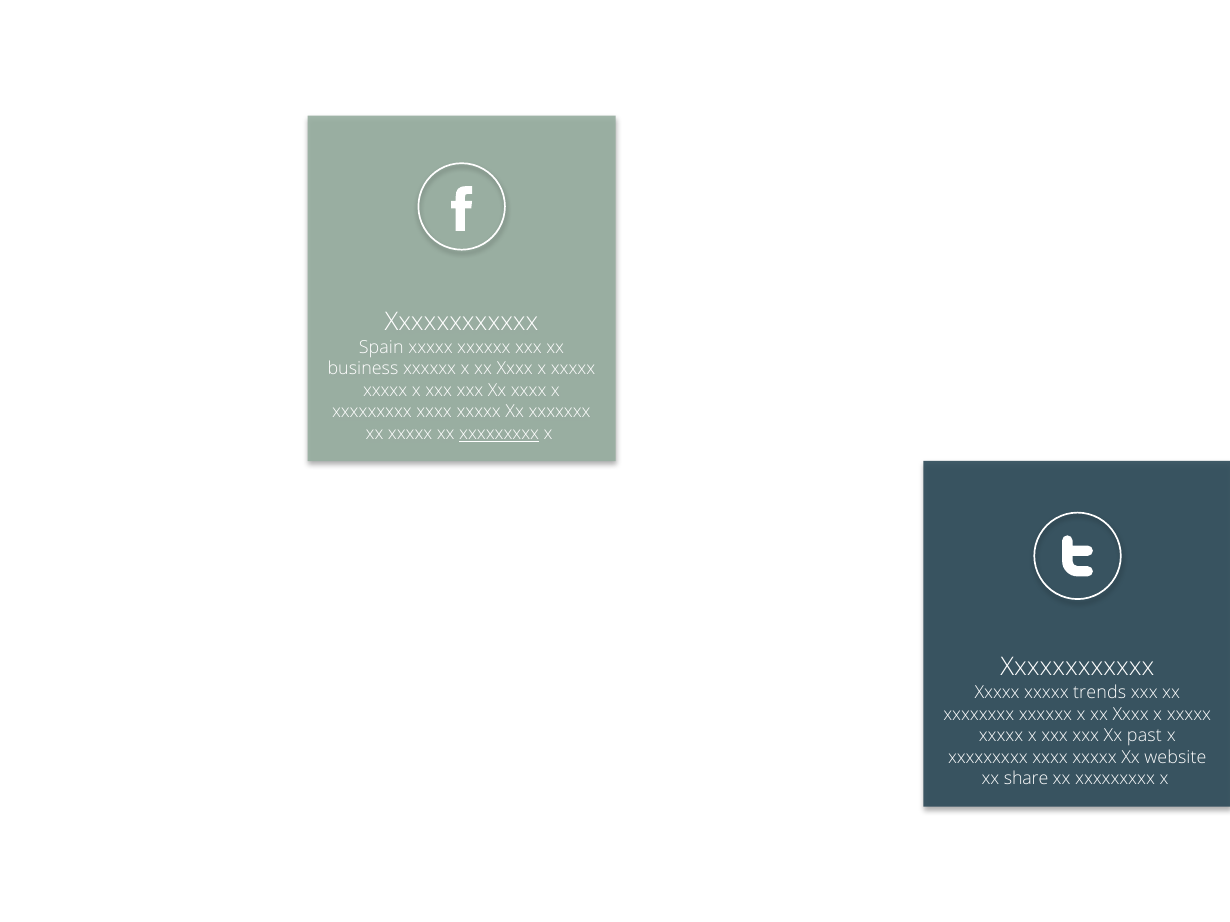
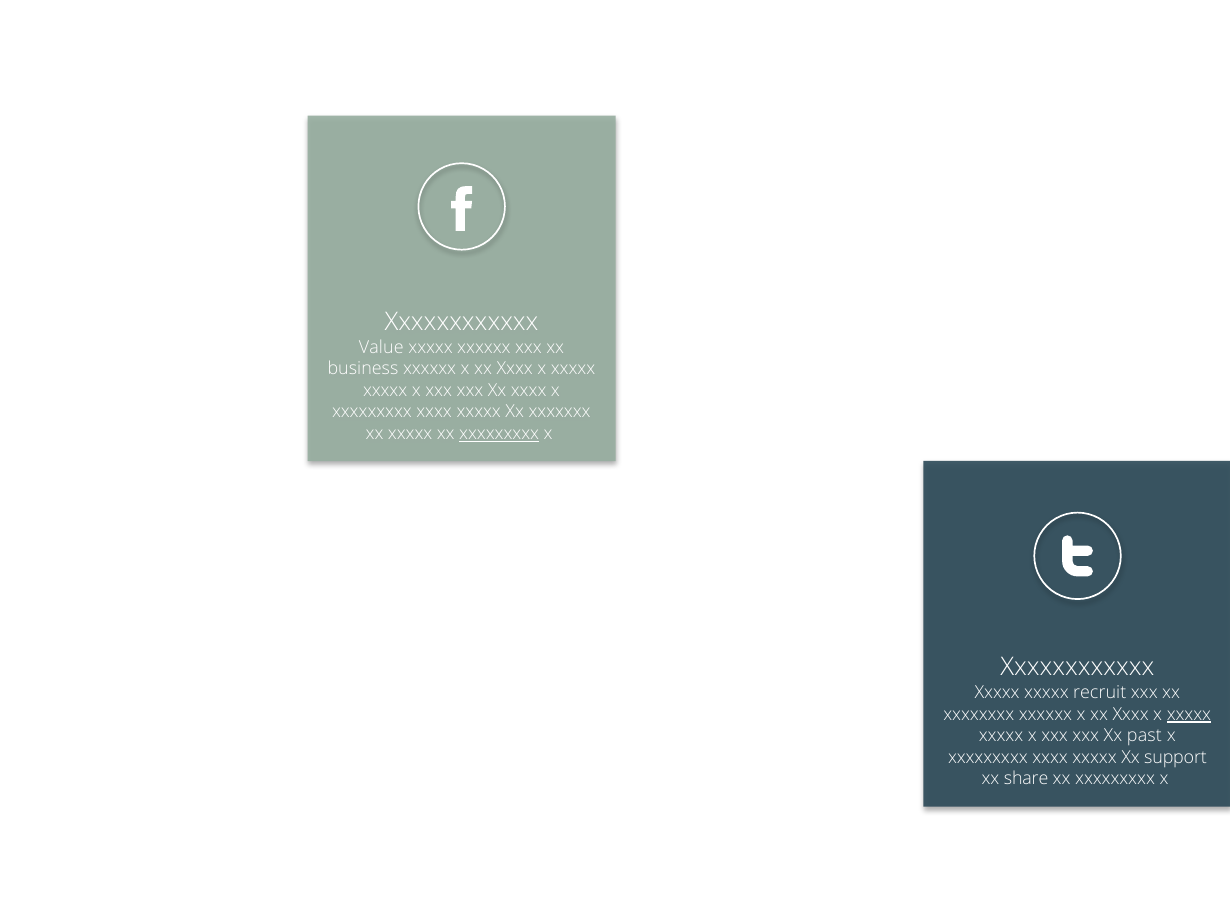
Spain: Spain -> Value (381, 348)
trends: trends -> recruit (1100, 693)
xxxxx underline: none -> present (1189, 715)
website: website -> support (1176, 758)
